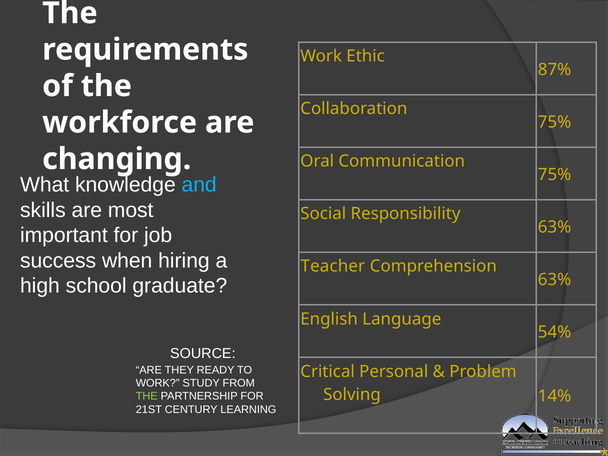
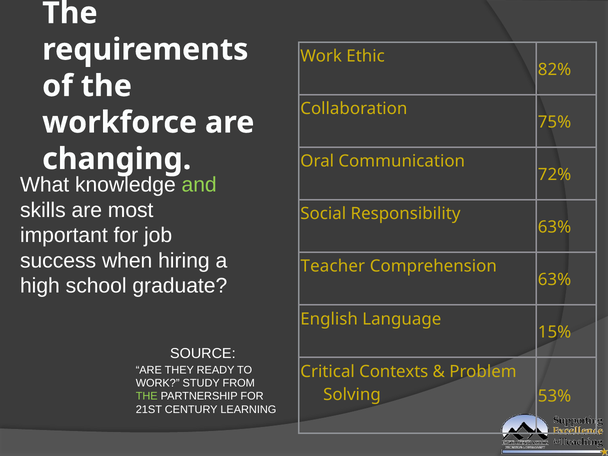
87%: 87% -> 82% (555, 69)
75%: 75% -> 72% (555, 175)
and colour: light blue -> light green (199, 185)
54%: 54% -> 15% (555, 332)
Personal: Personal -> Contexts (394, 372)
14%: 14% -> 53% (555, 396)
